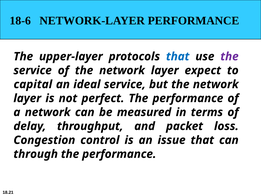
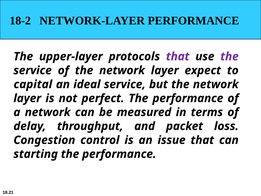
18-6: 18-6 -> 18-2 (20, 21)
that colour: blue -> purple (178, 56)
through: through -> starting (36, 154)
